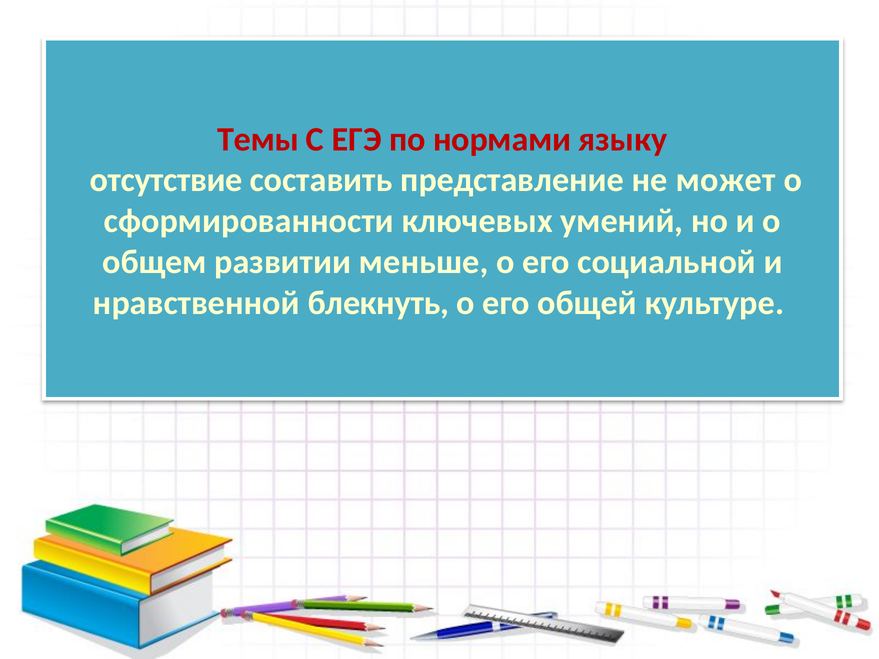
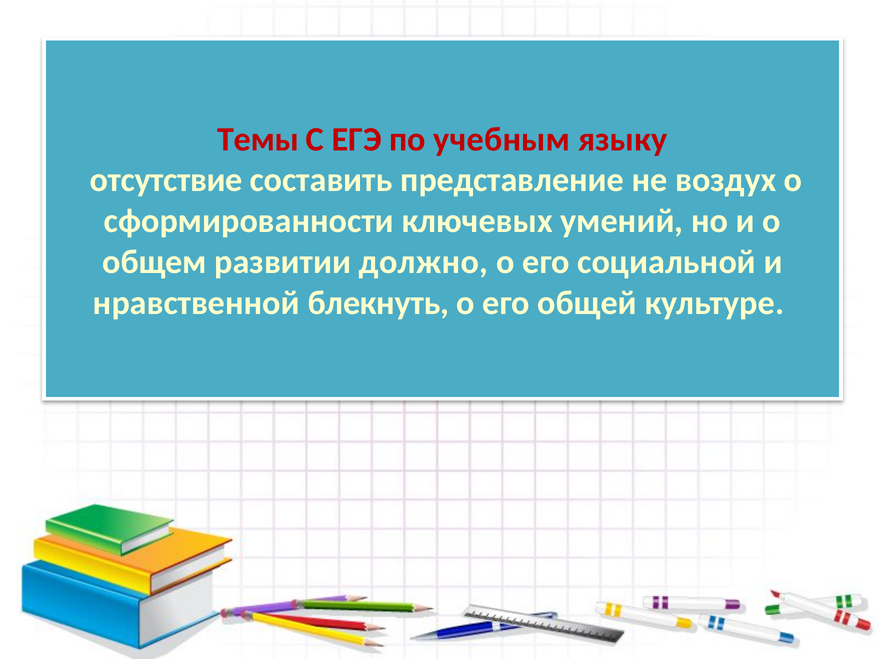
нормами: нормами -> учебным (502, 139)
может: может -> воздух (726, 180)
меньше: меньше -> должно (424, 262)
